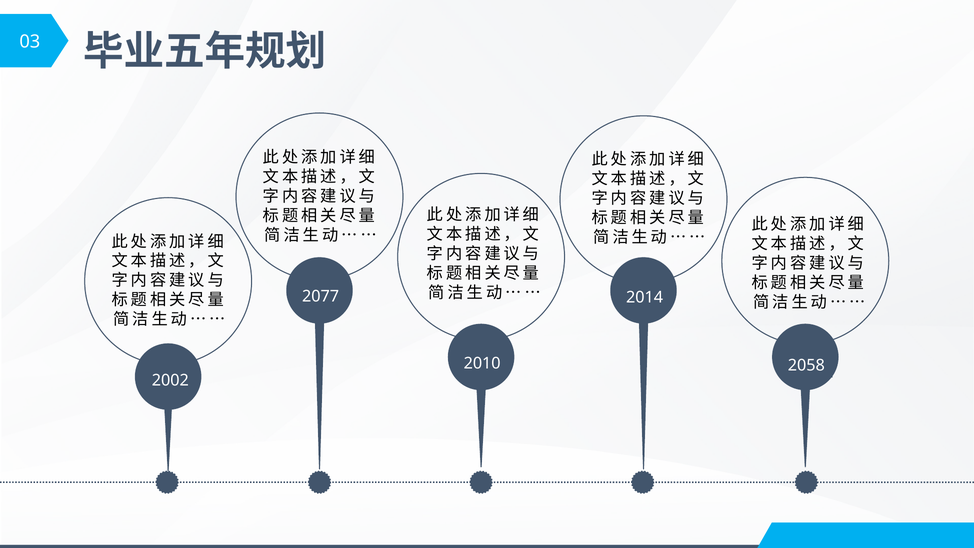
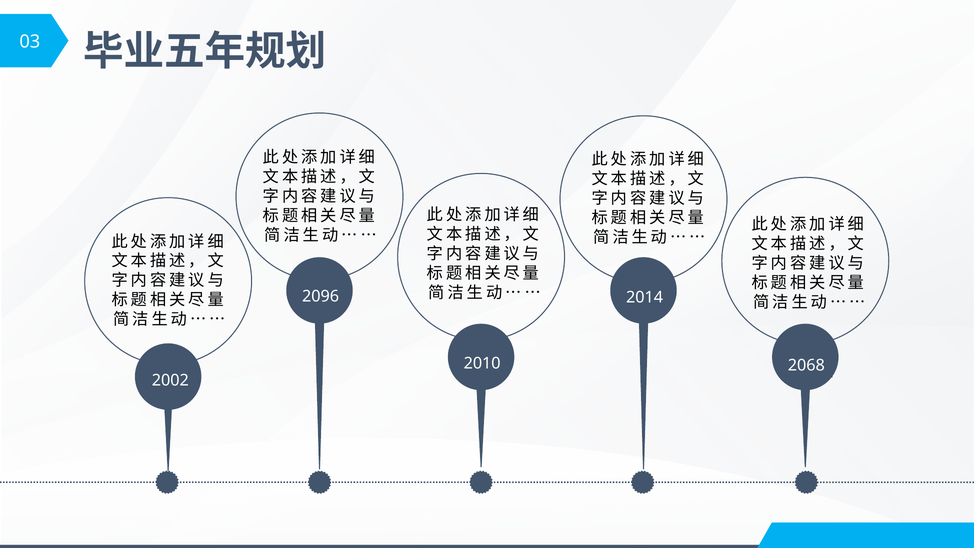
2077: 2077 -> 2096 (321, 297)
2058: 2058 -> 2068 (806, 365)
